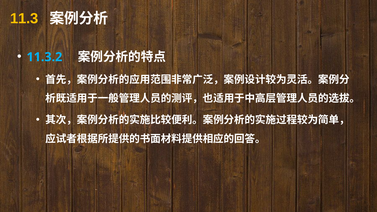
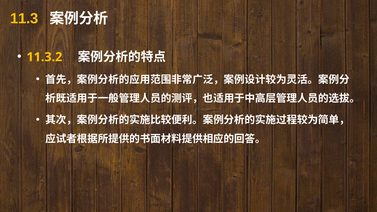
11.3.2 colour: light blue -> yellow (44, 57)
